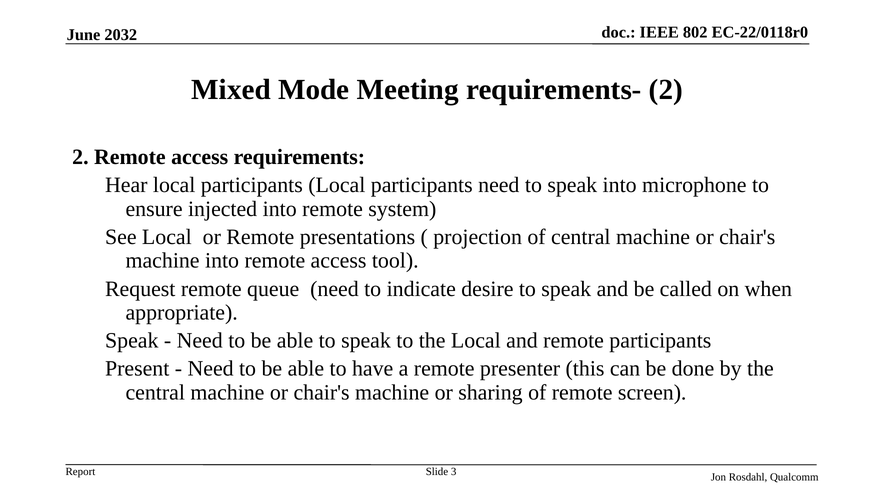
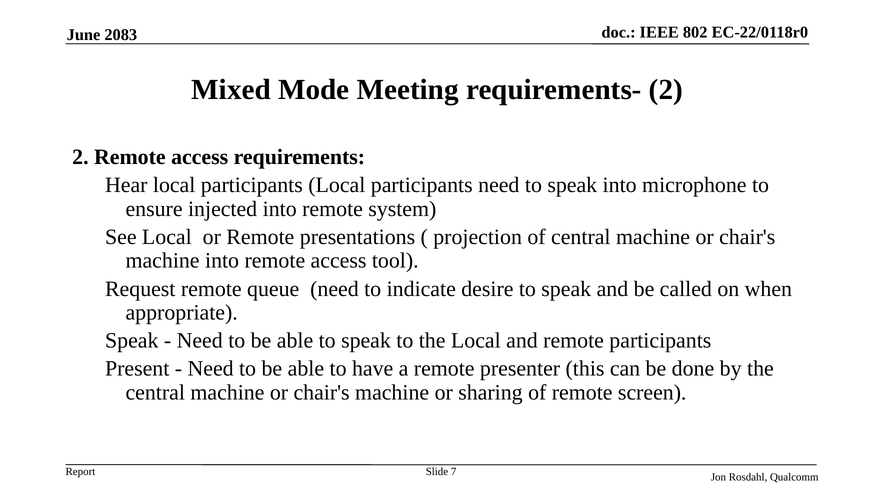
2032: 2032 -> 2083 (121, 35)
3: 3 -> 7 (454, 472)
